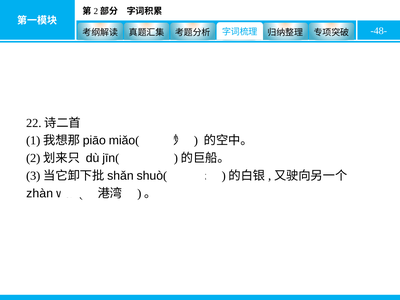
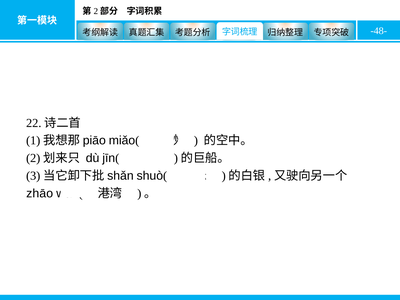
zhàn: zhàn -> zhāo (40, 193)
